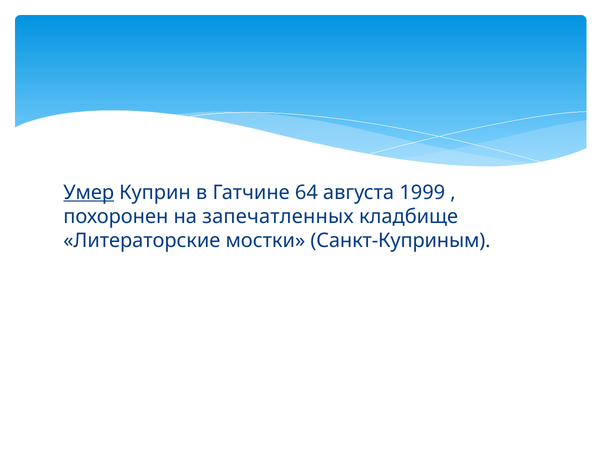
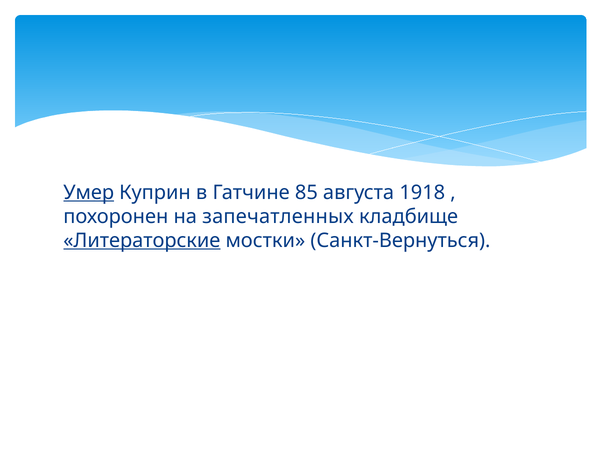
64: 64 -> 85 (306, 192)
1999: 1999 -> 1918 (422, 192)
Литераторские underline: none -> present (142, 240)
Санкт-Куприным: Санкт-Куприным -> Санкт-Вернуться (400, 240)
